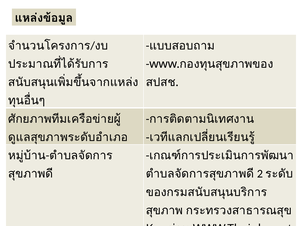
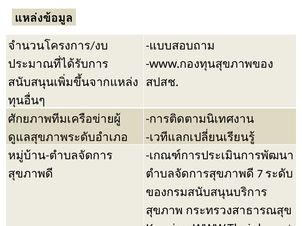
2: 2 -> 7 (260, 174)
